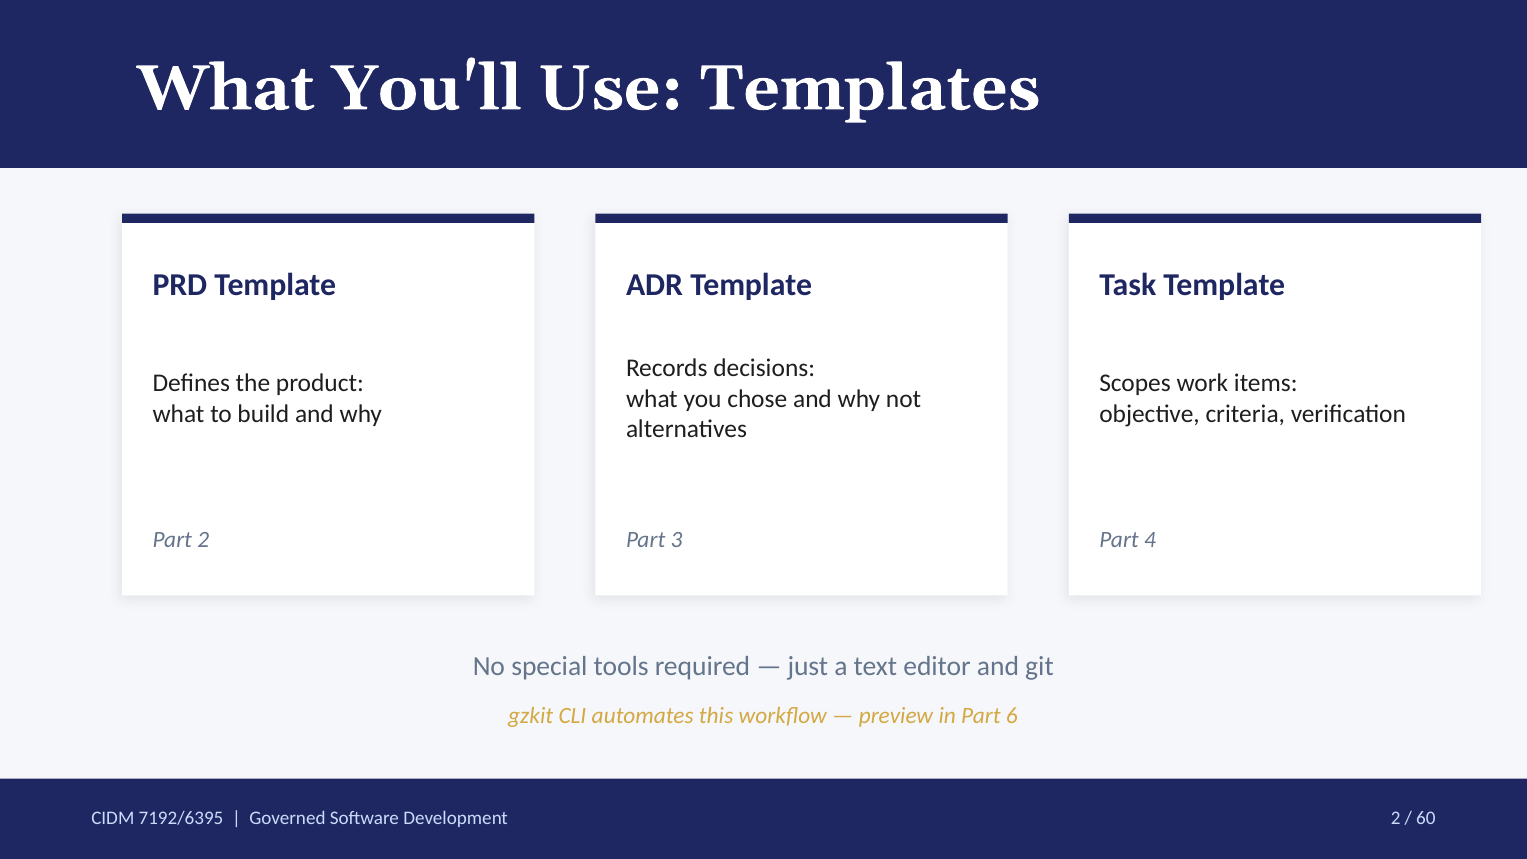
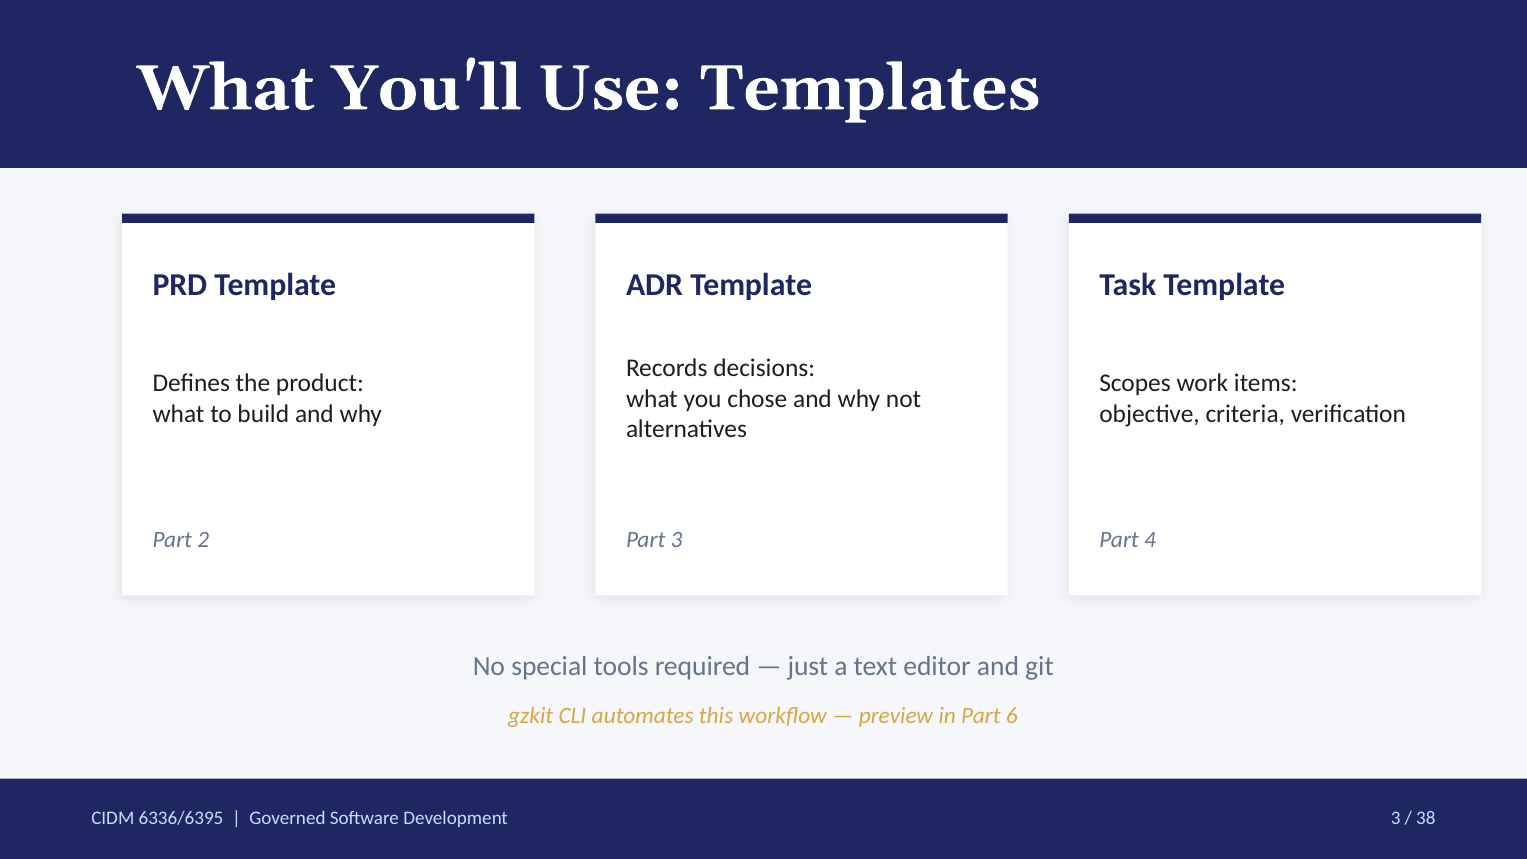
7192/6395: 7192/6395 -> 6336/6395 (181, 818)
Development 2: 2 -> 3 (1396, 818)
60: 60 -> 38 (1426, 818)
